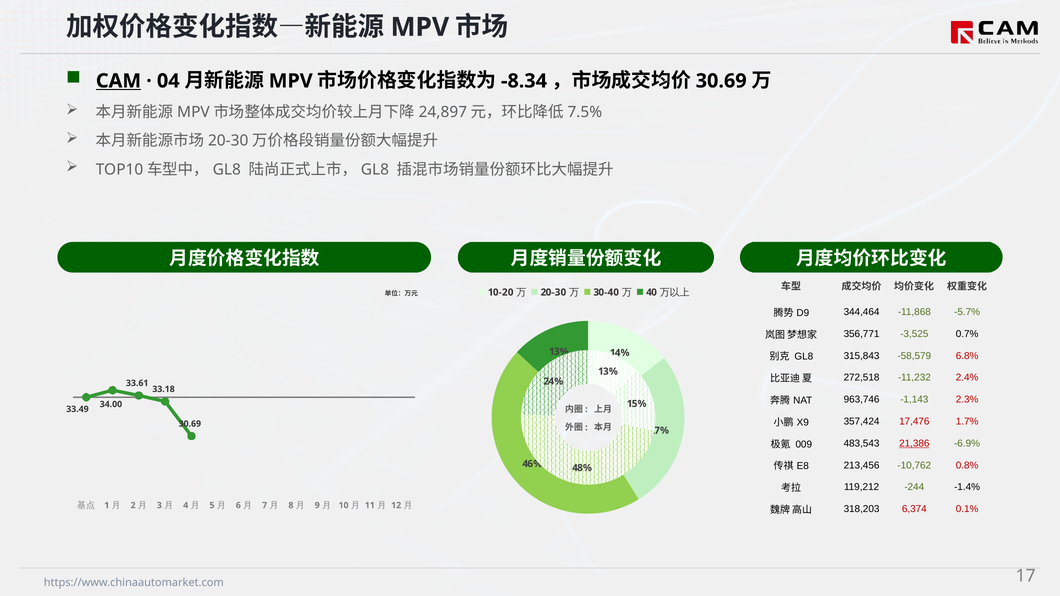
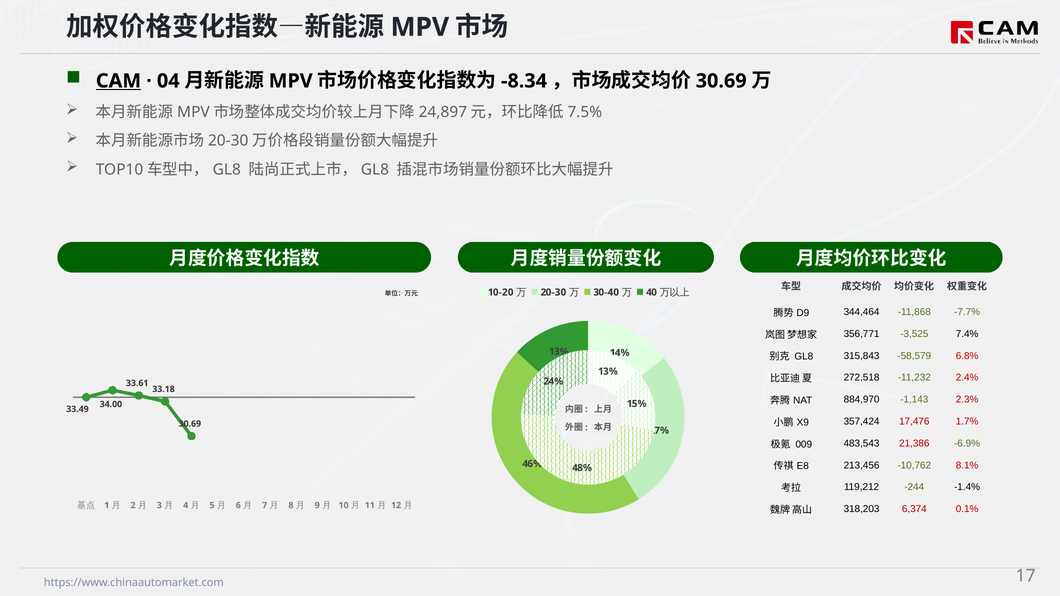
-5.7%: -5.7% -> -7.7% (967, 312)
0.7%: 0.7% -> 7.4% (967, 334)
963,746: 963,746 -> 884,970 (862, 400)
21,386 underline: present -> none (914, 444)
0.8%: 0.8% -> 8.1% (967, 465)
